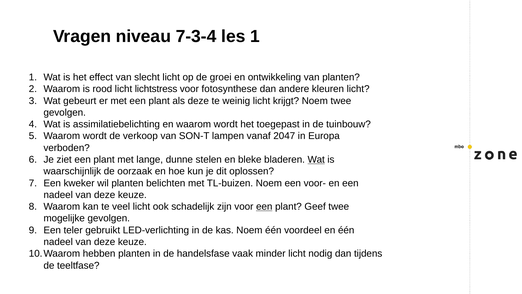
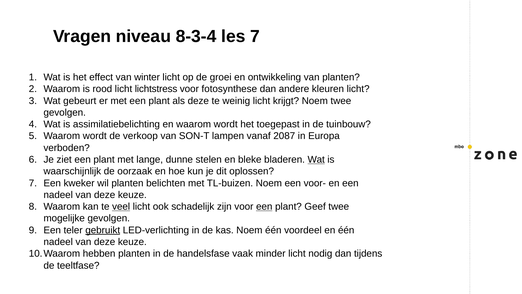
7-3-4: 7-3-4 -> 8-3-4 (196, 36)
les 1: 1 -> 7 (255, 36)
slecht: slecht -> winter (147, 77)
2047: 2047 -> 2087 (284, 136)
veel underline: none -> present (121, 206)
gebruikt underline: none -> present (103, 230)
